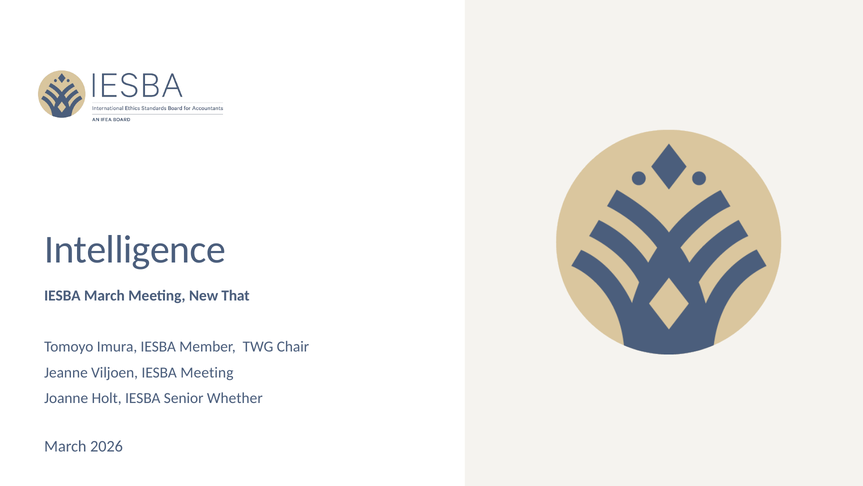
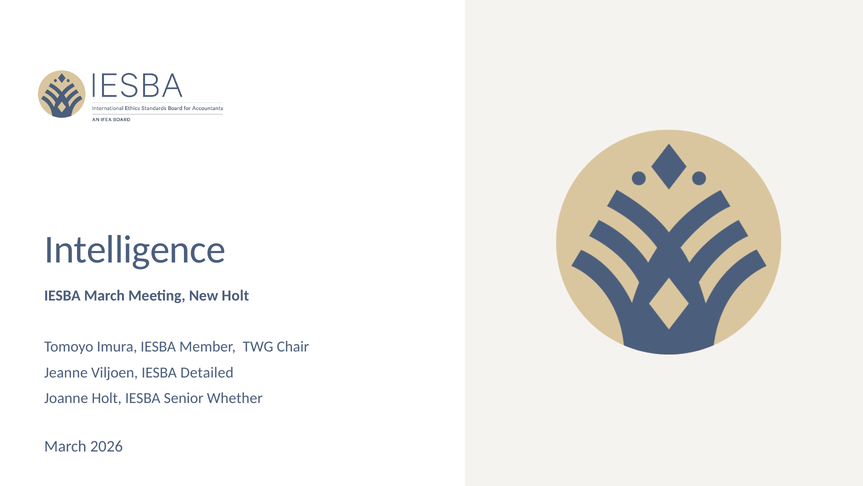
New That: That -> Holt (235, 296)
IESBA Meeting: Meeting -> Detailed (207, 372)
